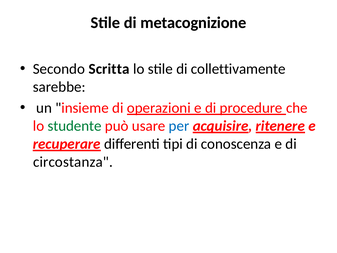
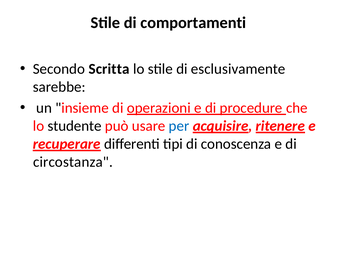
metacognizione: metacognizione -> comportamenti (193, 23)
collettivamente: collettivamente -> esclusivamente (238, 69)
studente colour: green -> black (75, 126)
